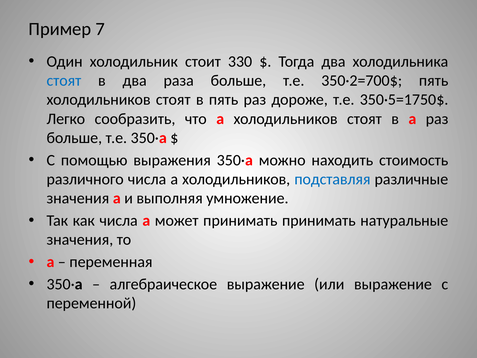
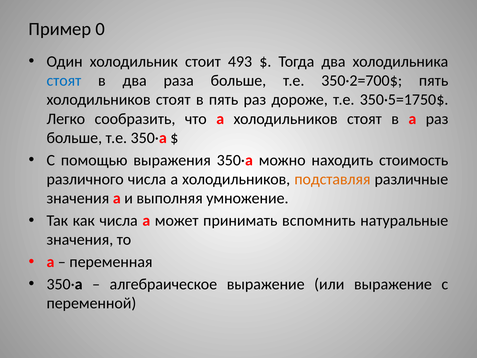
7: 7 -> 0 (100, 29)
330: 330 -> 493 (240, 61)
подставляя colour: blue -> orange (332, 179)
принимать принимать: принимать -> вспомнить (319, 220)
